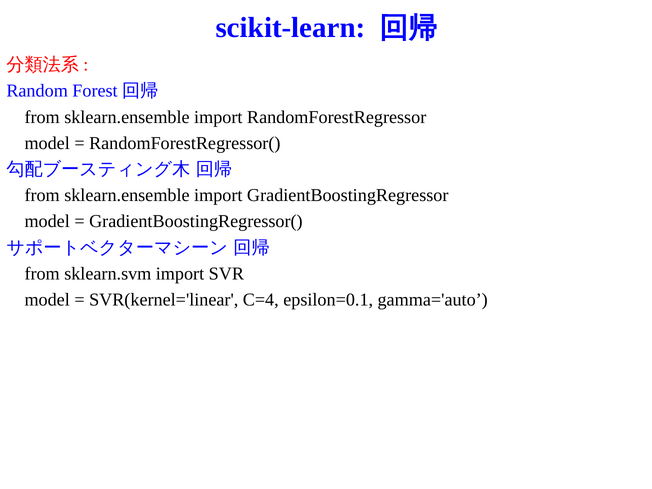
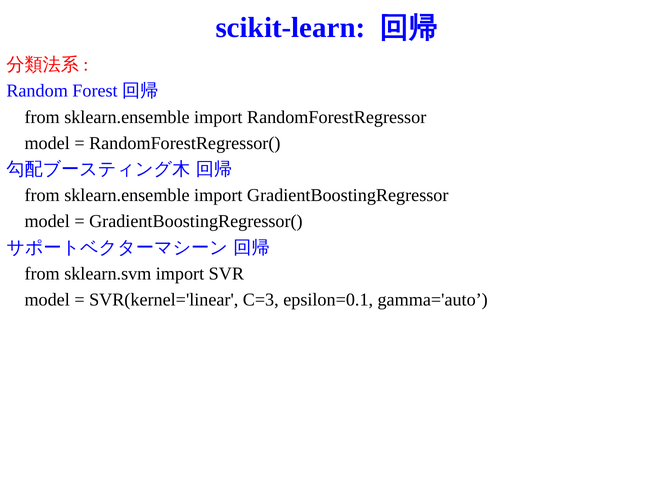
C=4: C=4 -> C=3 (261, 300)
